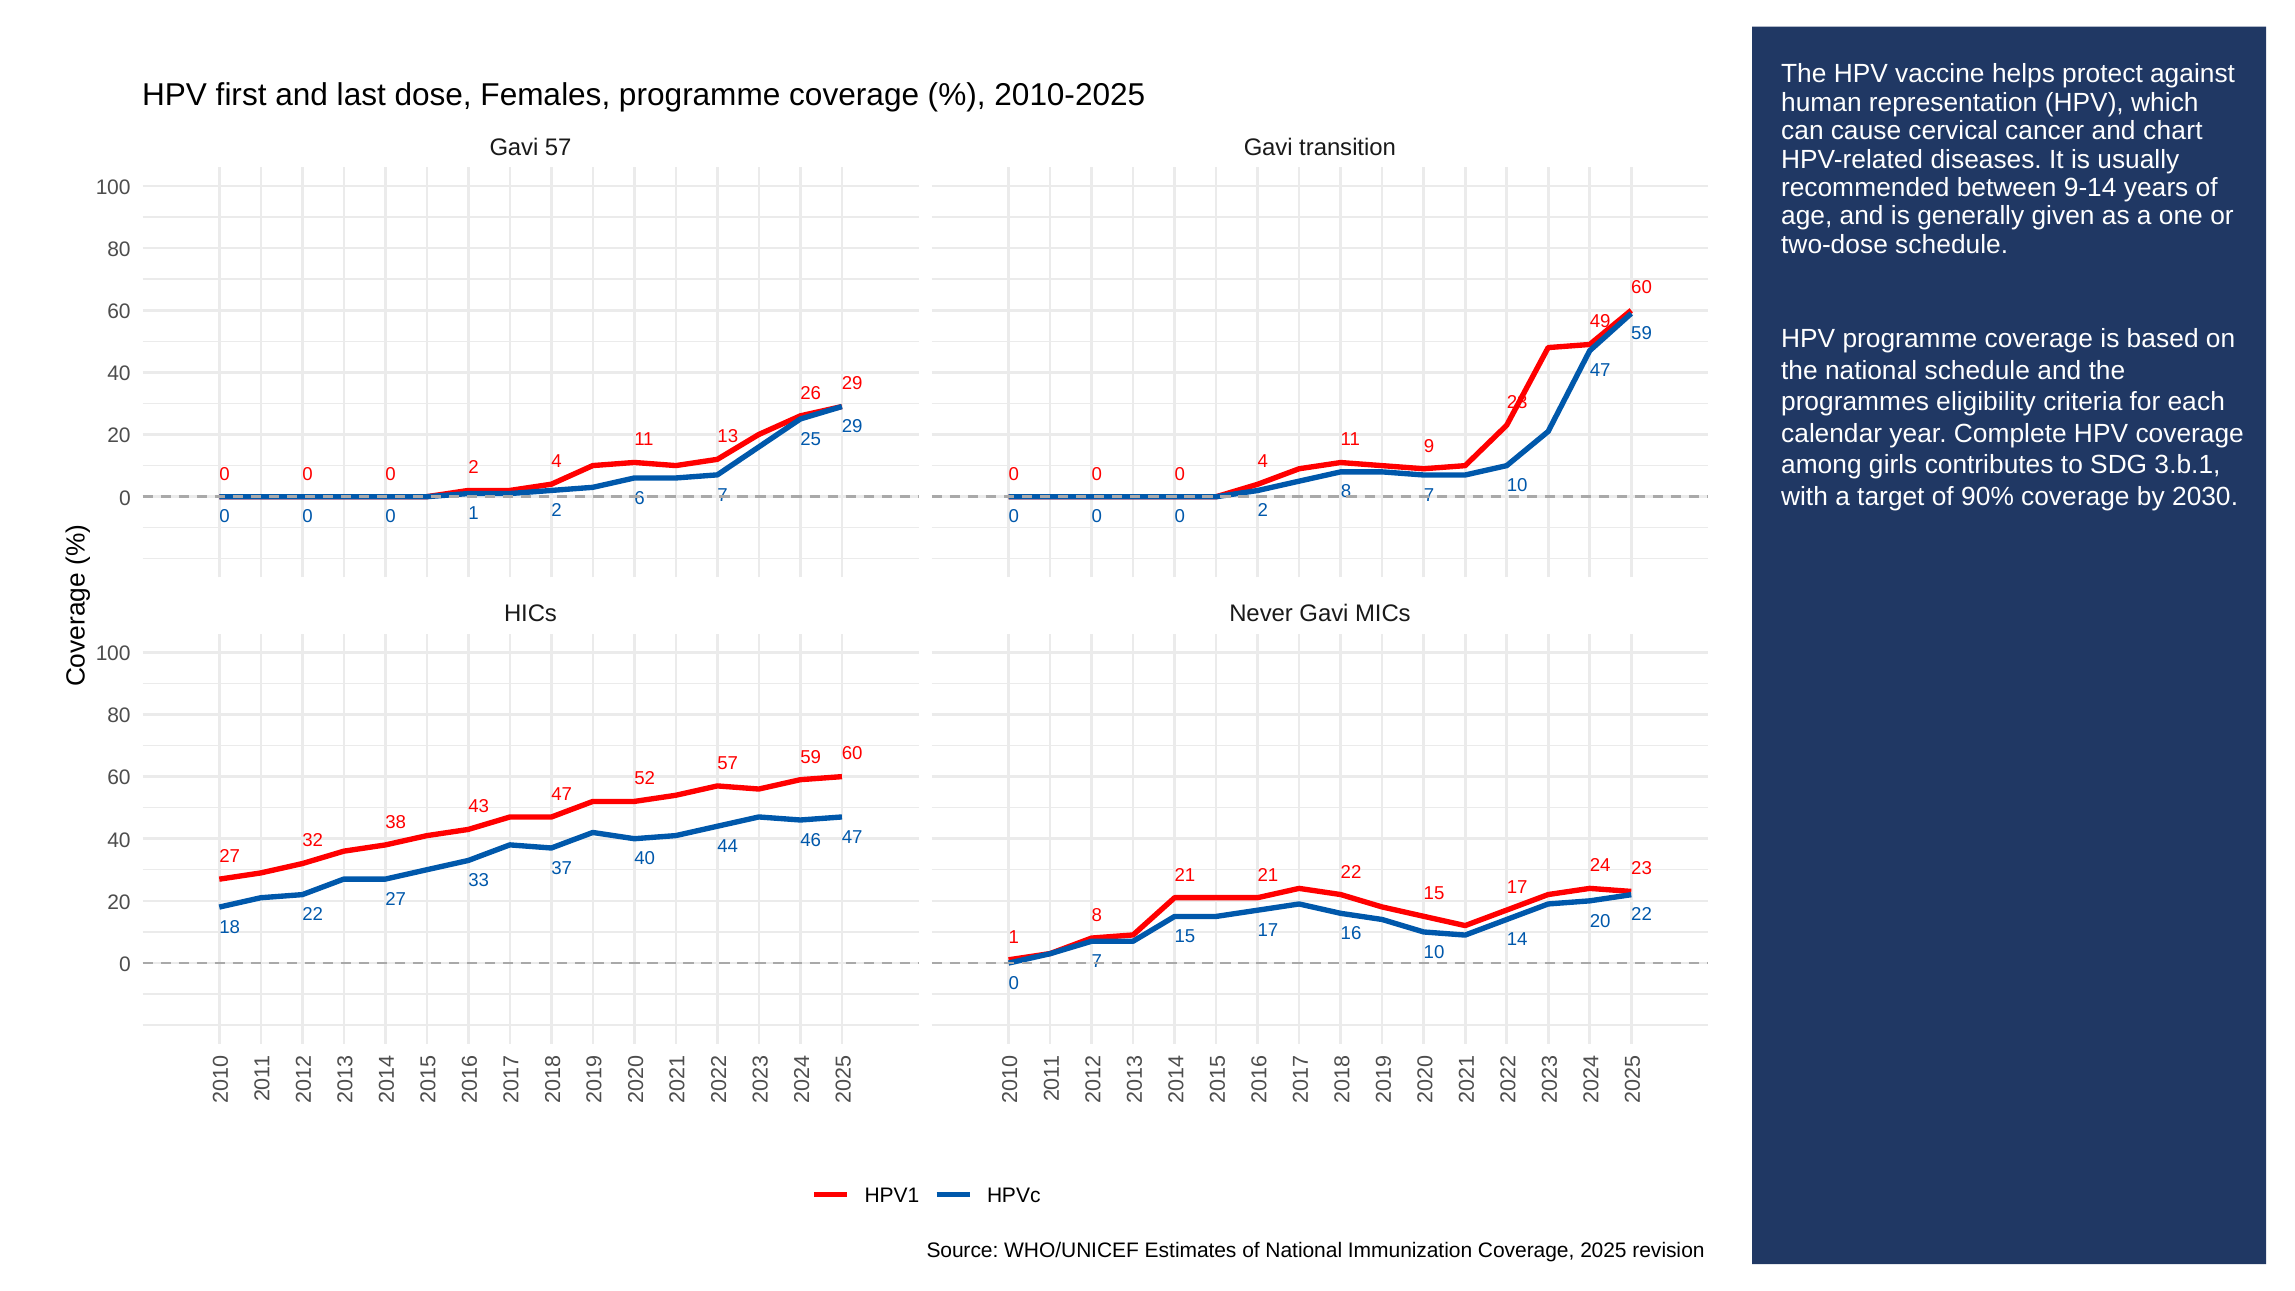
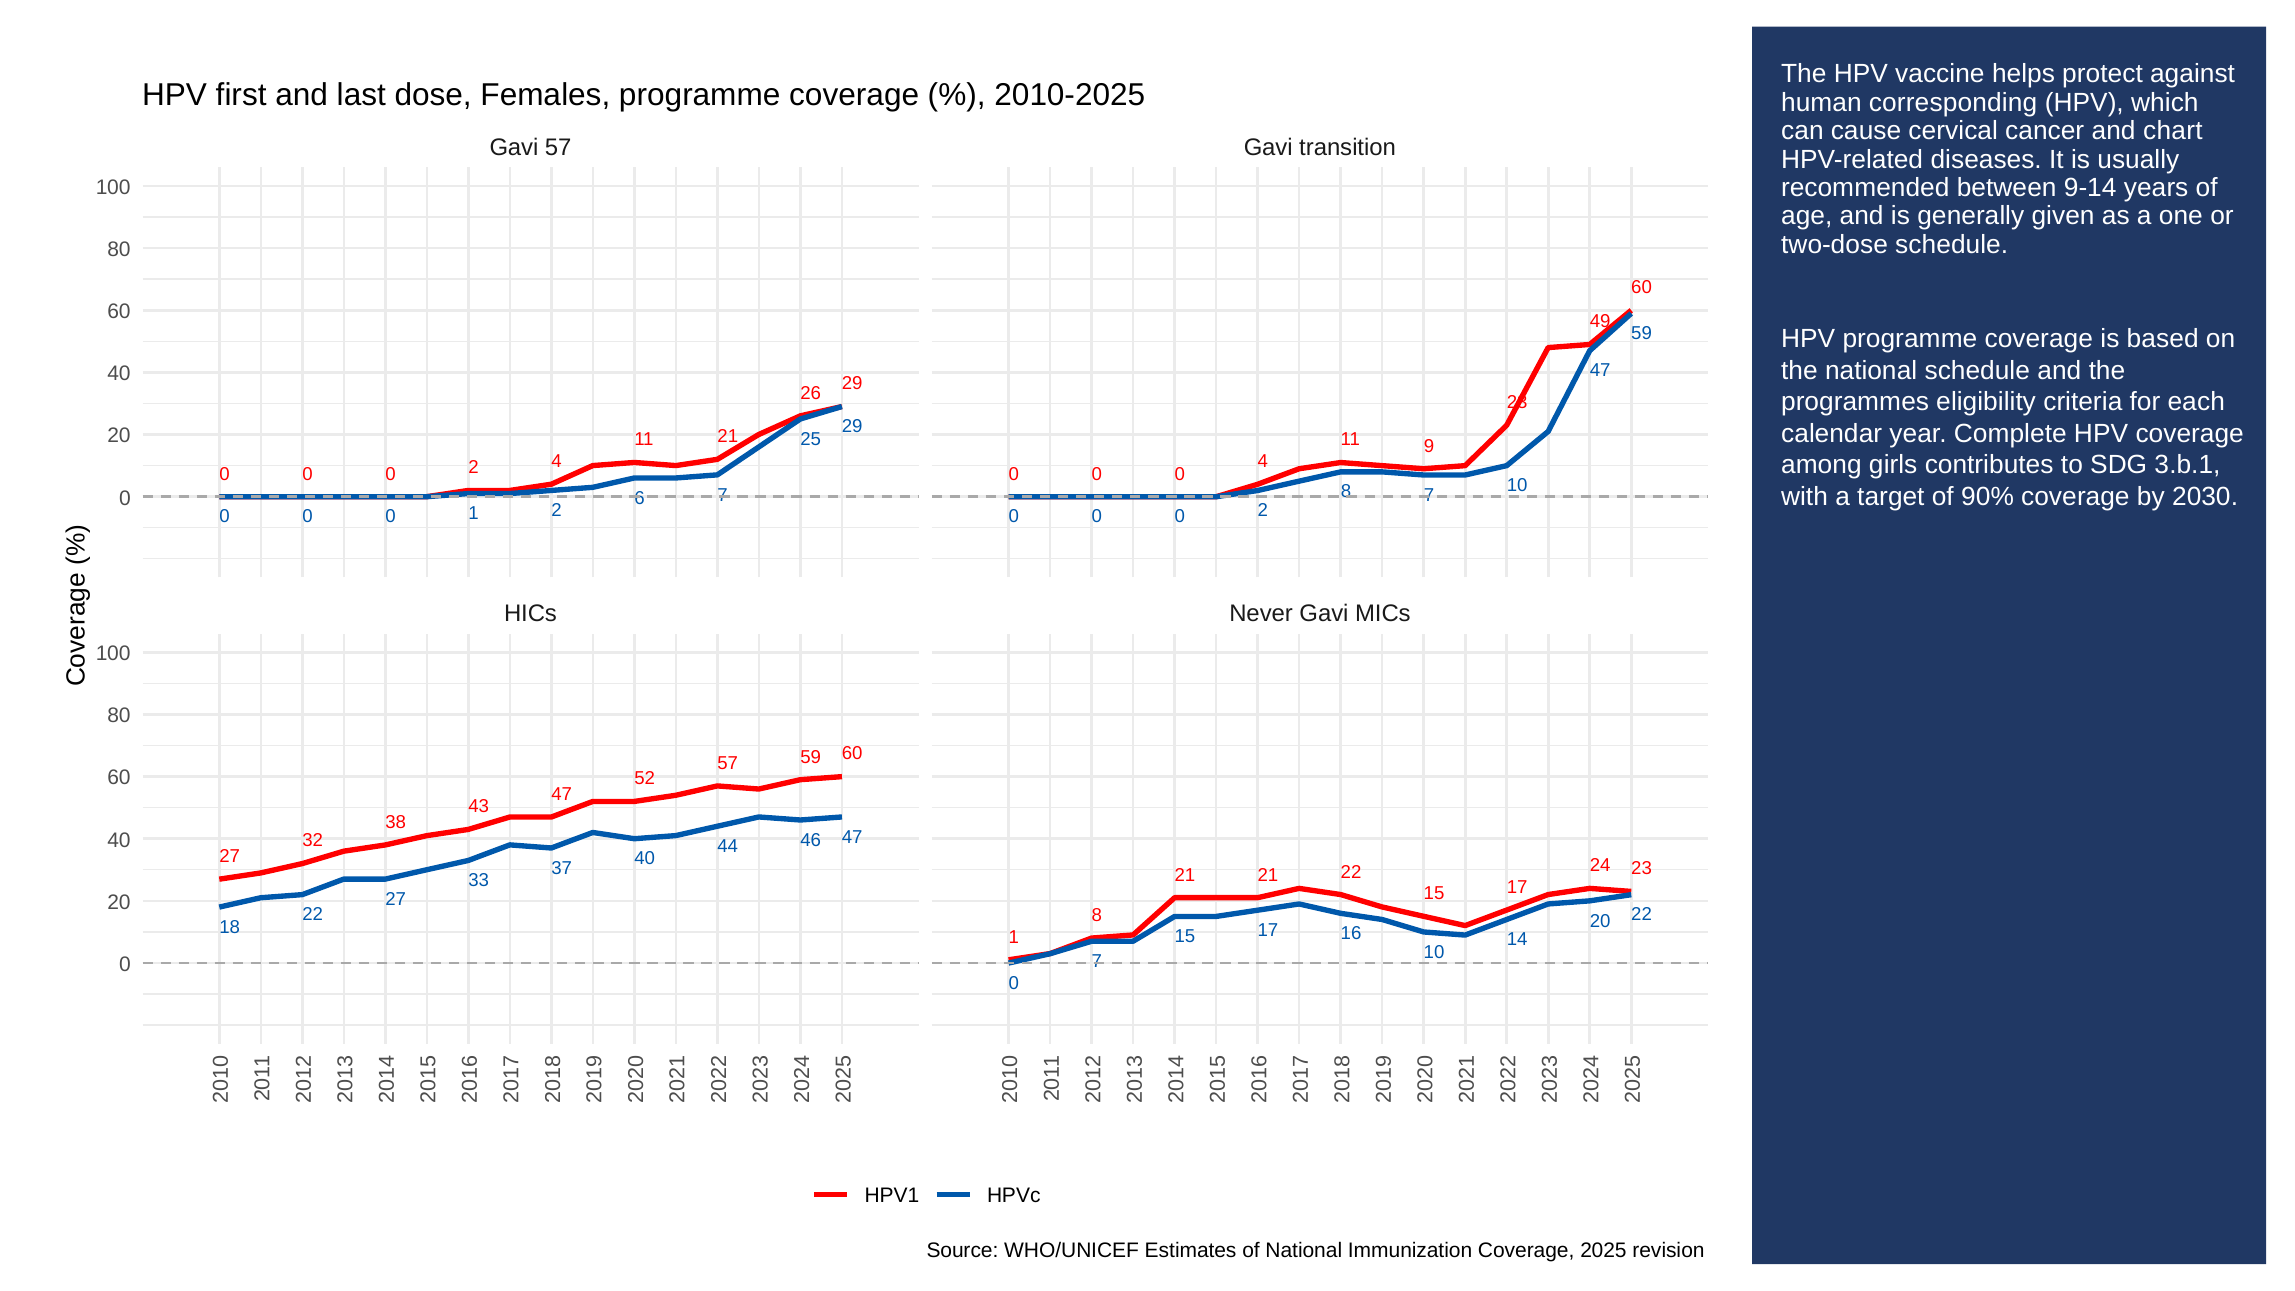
representation: representation -> corresponding (1953, 103)
11 13: 13 -> 21 (728, 437)
